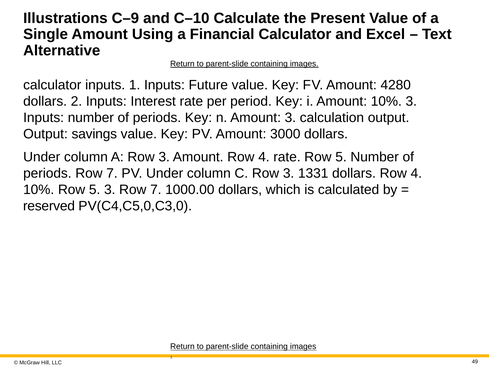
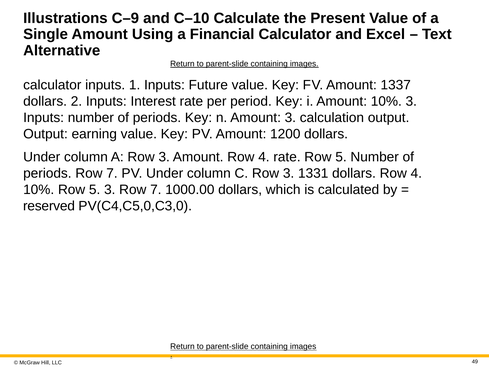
4280: 4280 -> 1337 (396, 85)
savings: savings -> earning (94, 134)
3000: 3000 -> 1200 (285, 134)
